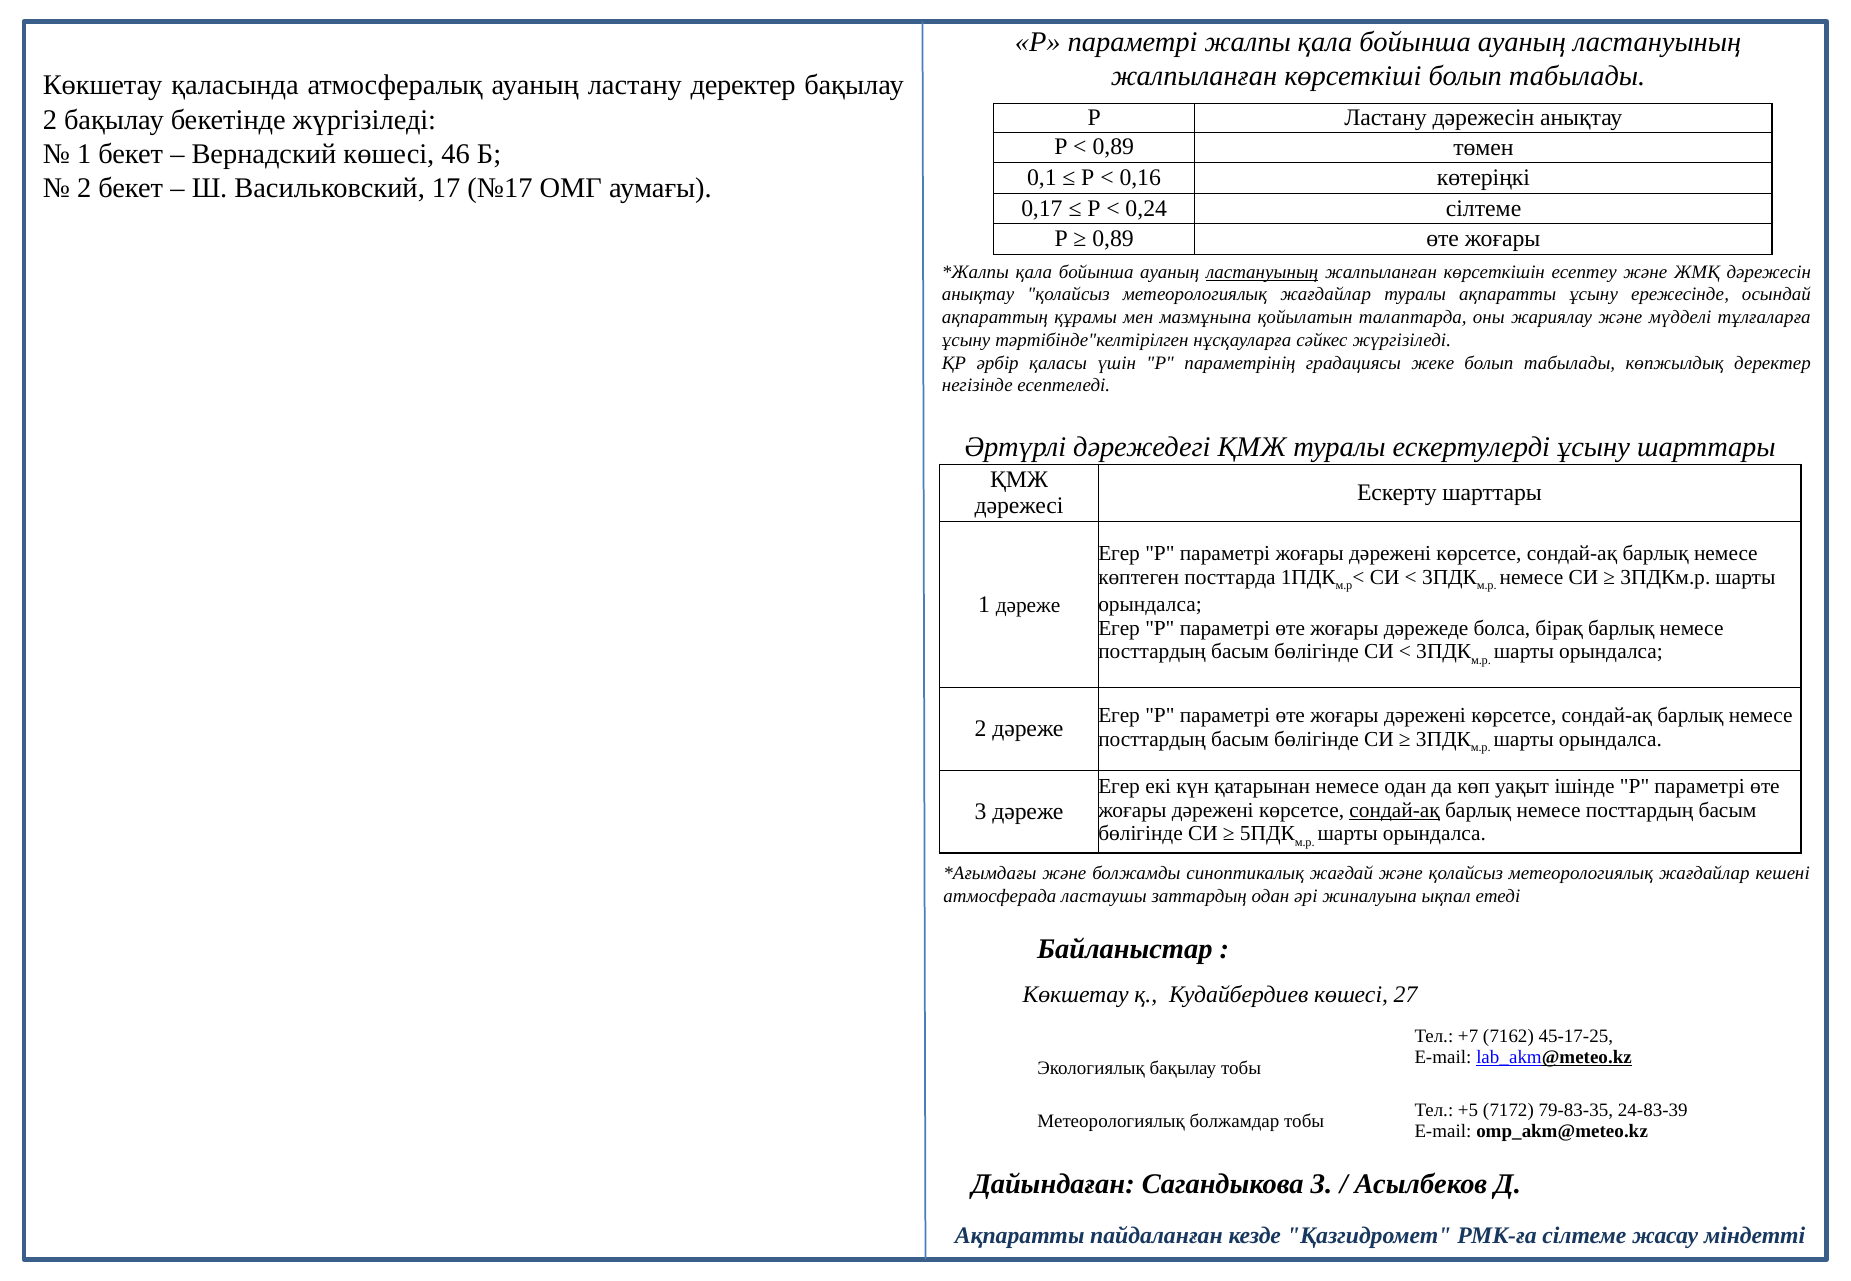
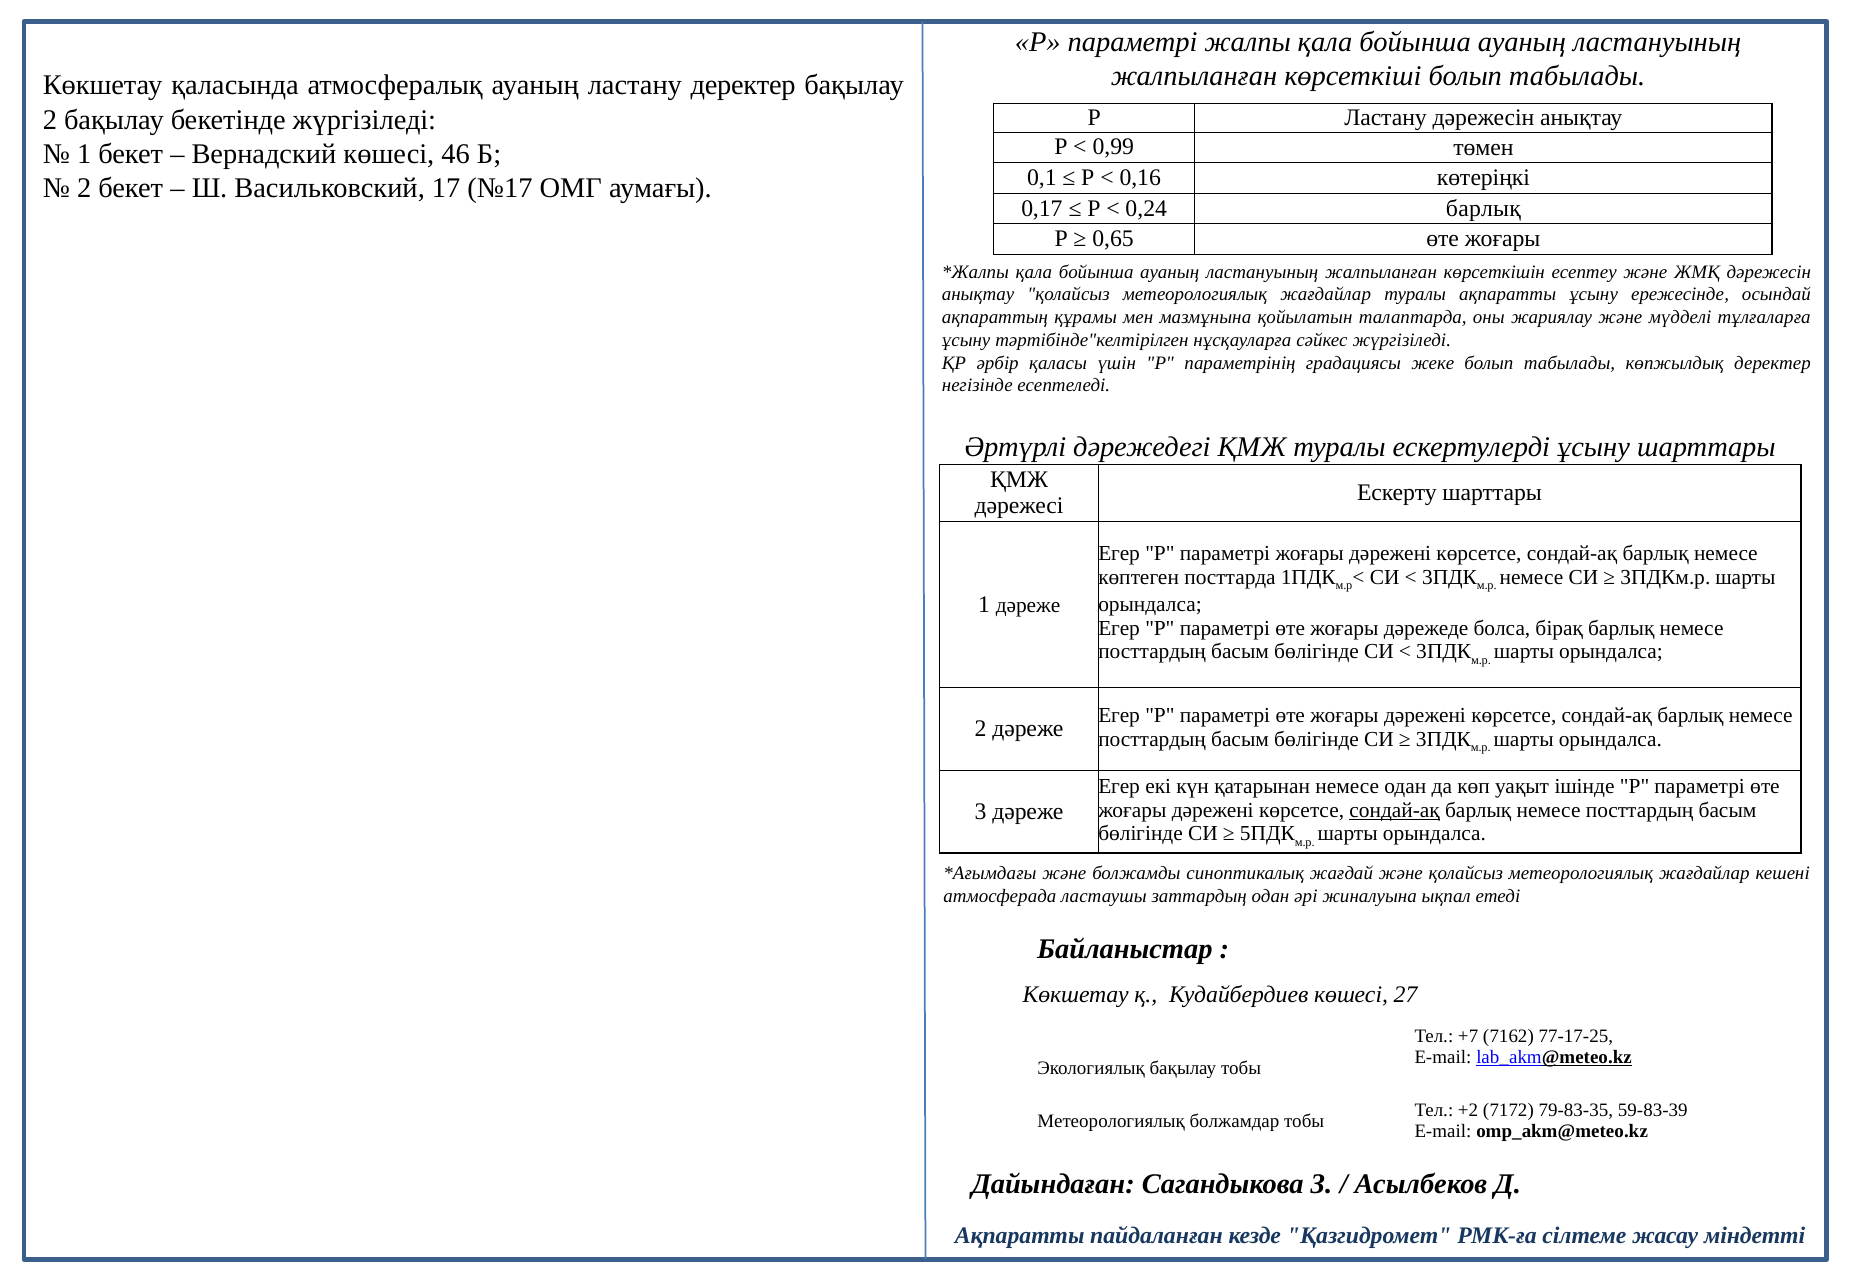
0,89: 0,89 -> 0,99 (1113, 147)
0,24 сілтеме: сілтеме -> барлық (1483, 209)
0,89: 0,89 -> 0,65 (1113, 239)
ластануының underline: present -> none (1262, 272)
45-17-25: 45-17-25 -> 77-17-25 (1576, 1037)
+5: +5 -> +2 (1468, 1111)
24-83-39: 24-83-39 -> 59-83-39 (1653, 1111)
